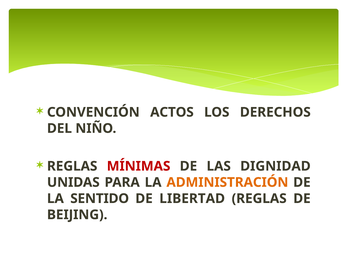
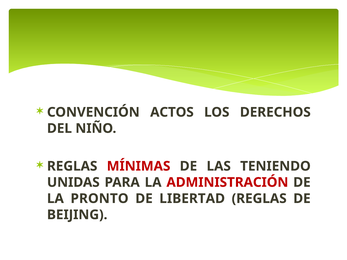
DIGNIDAD: DIGNIDAD -> TENIENDO (275, 166)
ADMINISTRACIÓN colour: orange -> red (227, 183)
SENTIDO: SENTIDO -> PRONTO (100, 199)
